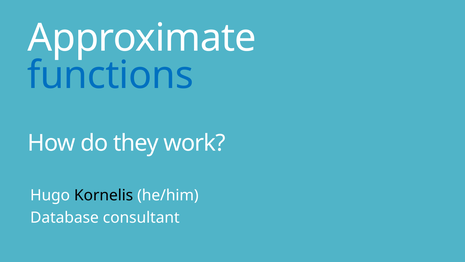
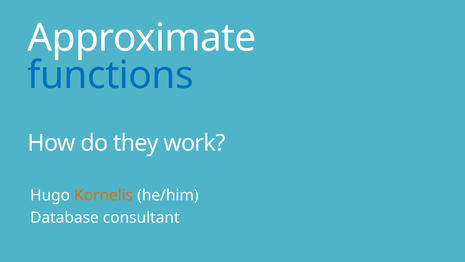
Kornelis colour: black -> orange (104, 195)
